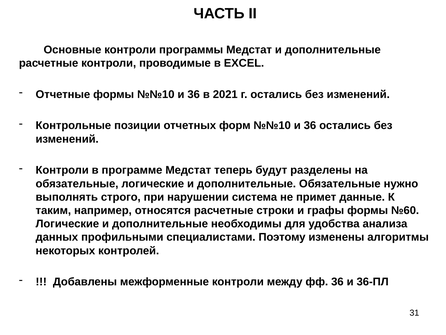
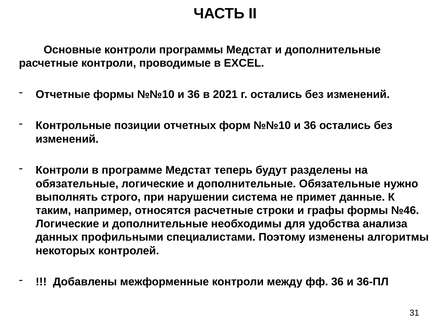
№60: №60 -> №46 (405, 210)
